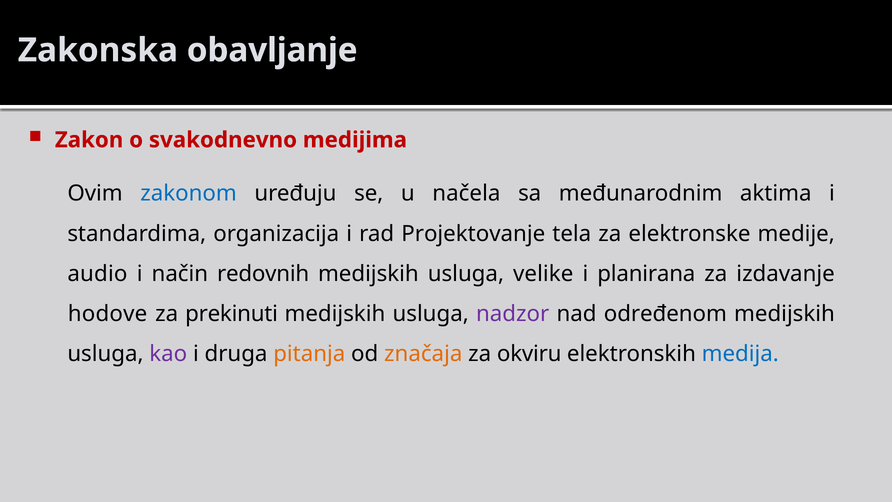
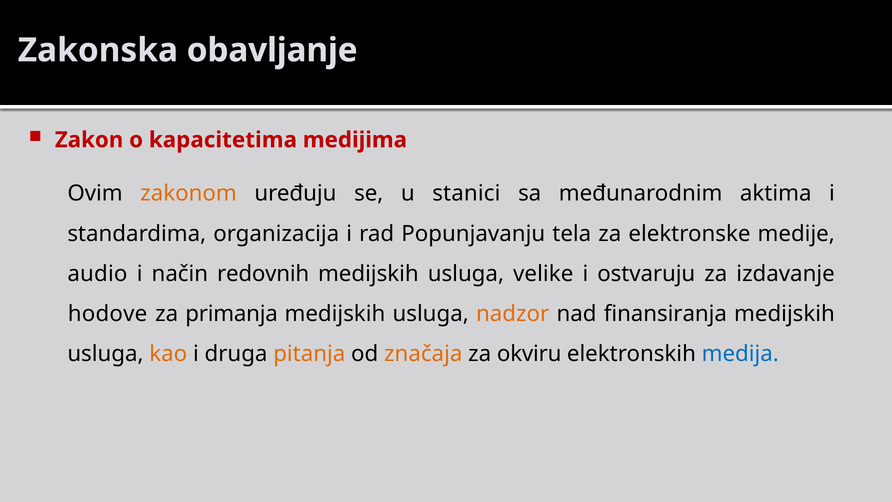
svakodnevno: svakodnevno -> kapacitetima (223, 140)
zakonom colour: blue -> orange (189, 193)
načela: načela -> stanici (466, 193)
Projektovanje: Projektovanje -> Popunjavanju (473, 234)
planirana: planirana -> ostvaruju (646, 274)
prekinuti: prekinuti -> primanja (232, 314)
nadzor colour: purple -> orange (513, 314)
određenom: određenom -> finansiranja (665, 314)
kao colour: purple -> orange (168, 354)
